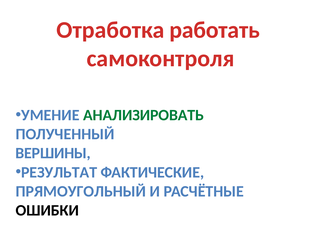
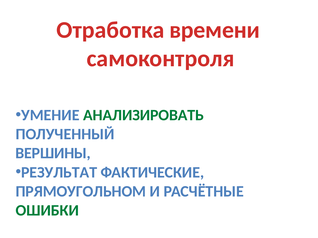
работать: работать -> времени (215, 30)
ПРЯМОУГОЛЬНЫЙ: ПРЯМОУГОЛЬНЫЙ -> ПРЯМОУГОЛЬНОМ (81, 192)
ОШИБКИ colour: black -> green (47, 211)
